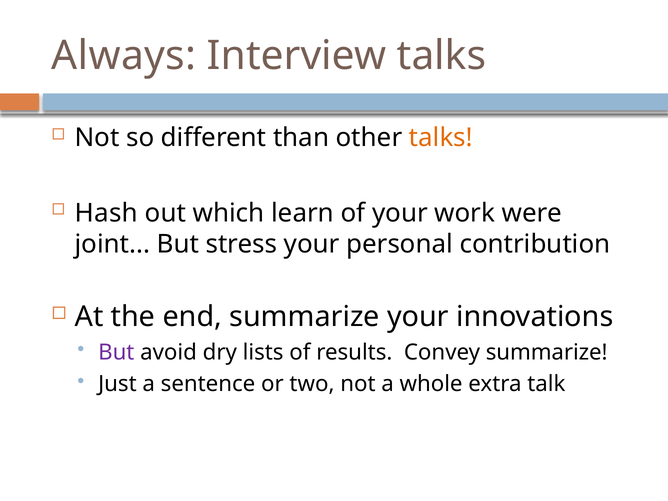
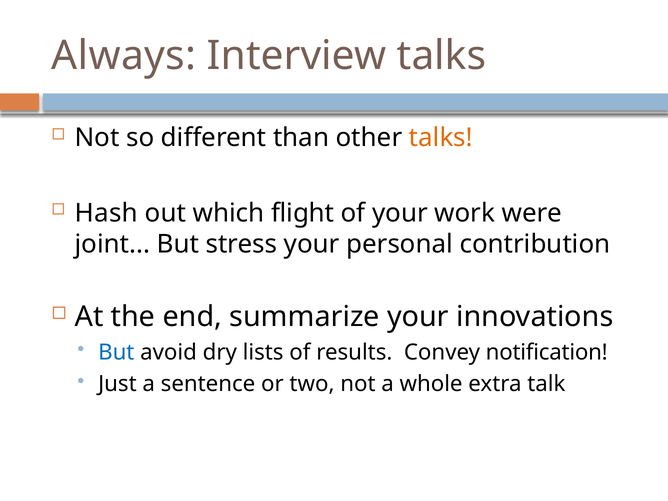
learn: learn -> flight (303, 213)
But colour: purple -> blue (116, 352)
Convey summarize: summarize -> notification (547, 352)
